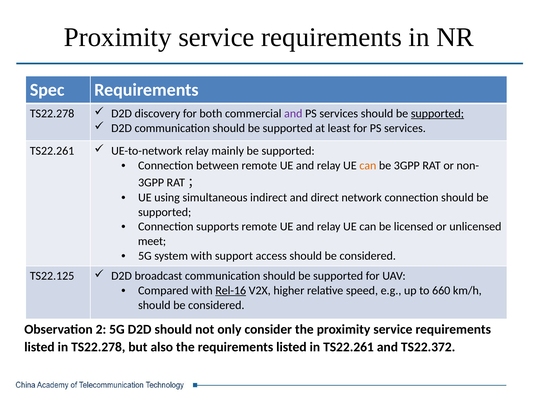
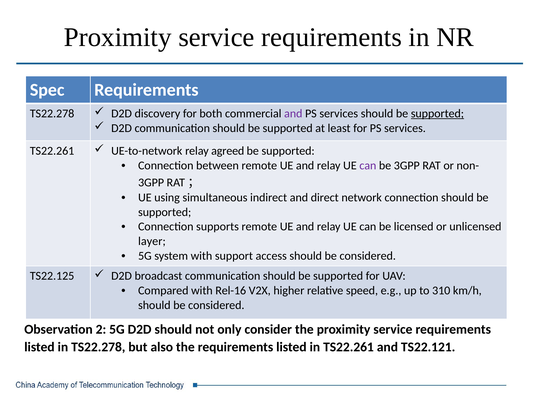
mainly: mainly -> agreed (228, 151)
can colour: orange -> purple (368, 166)
meet: meet -> layer (152, 241)
Rel-16 underline: present -> none (231, 291)
660: 660 -> 310 (441, 291)
TS22.372: TS22.372 -> TS22.121 (428, 347)
